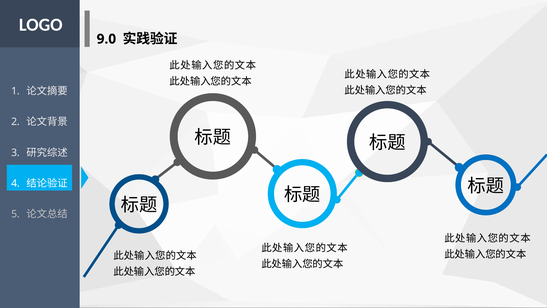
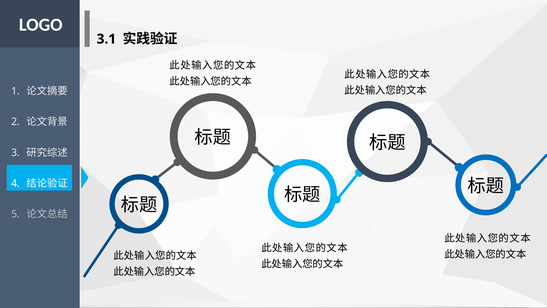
9.0: 9.0 -> 3.1 (106, 39)
